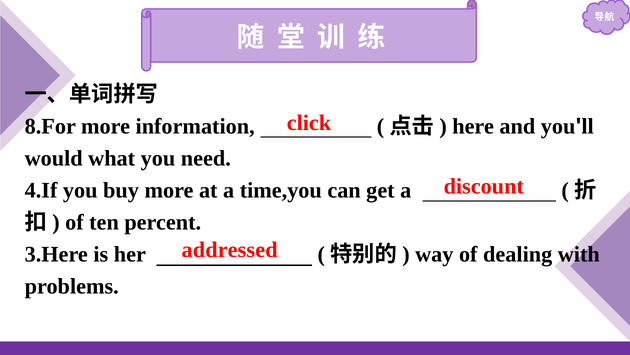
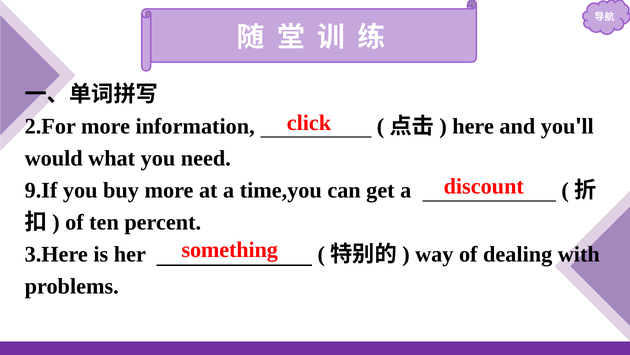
8.For: 8.For -> 2.For (50, 126)
4.If: 4.If -> 9.If (41, 190)
addressed: addressed -> something (230, 250)
